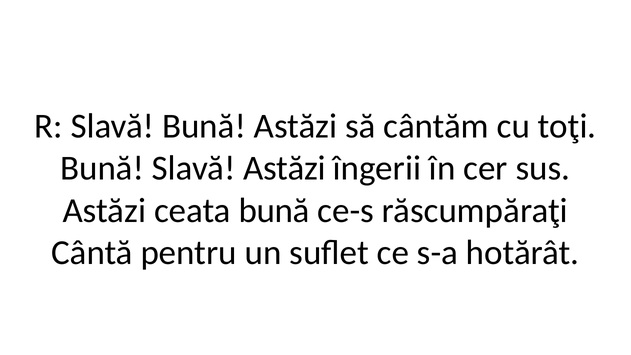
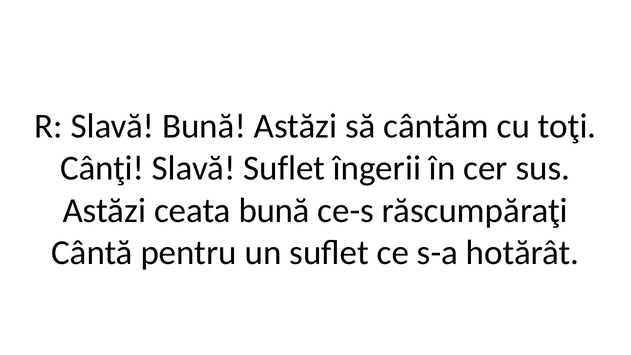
Bună: Bună -> Cânţi (102, 168)
Slavă Astăzi: Astăzi -> Suflet (284, 168)
